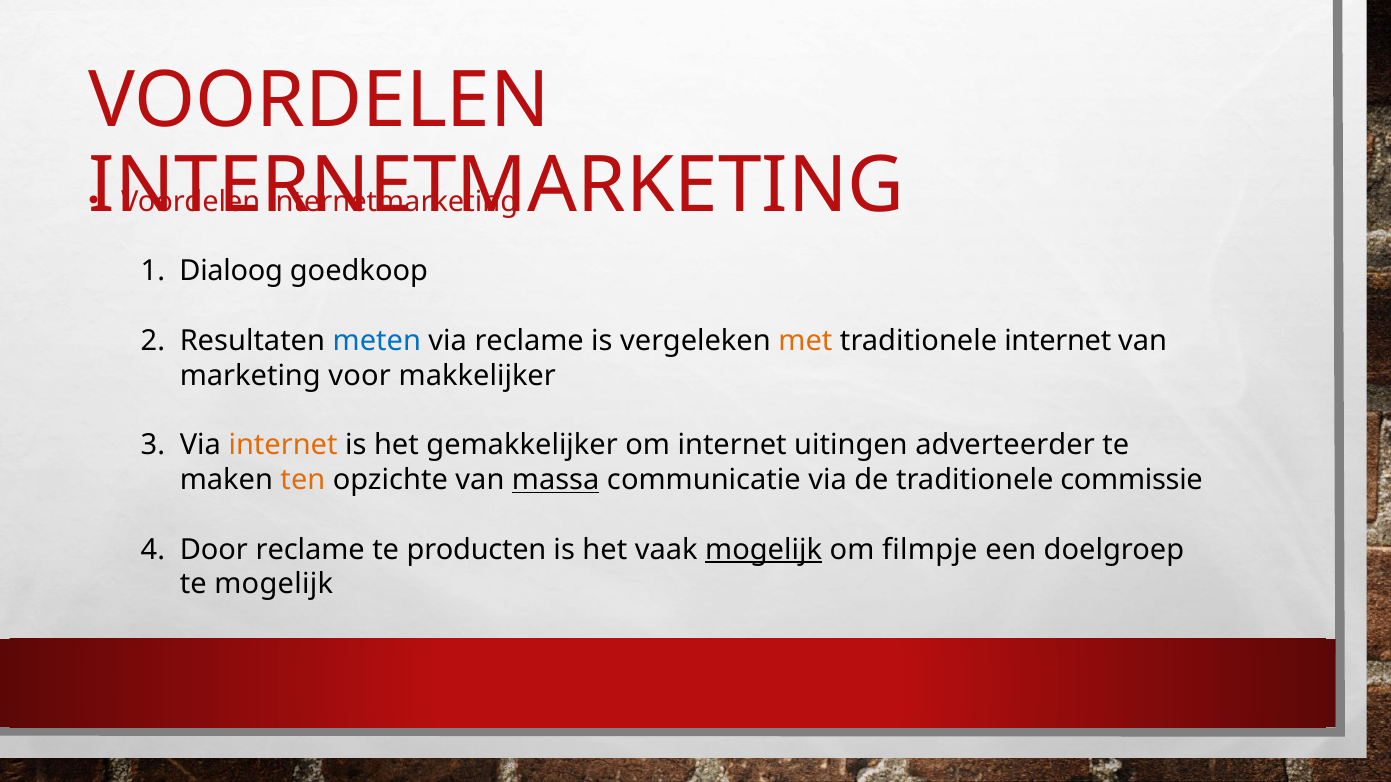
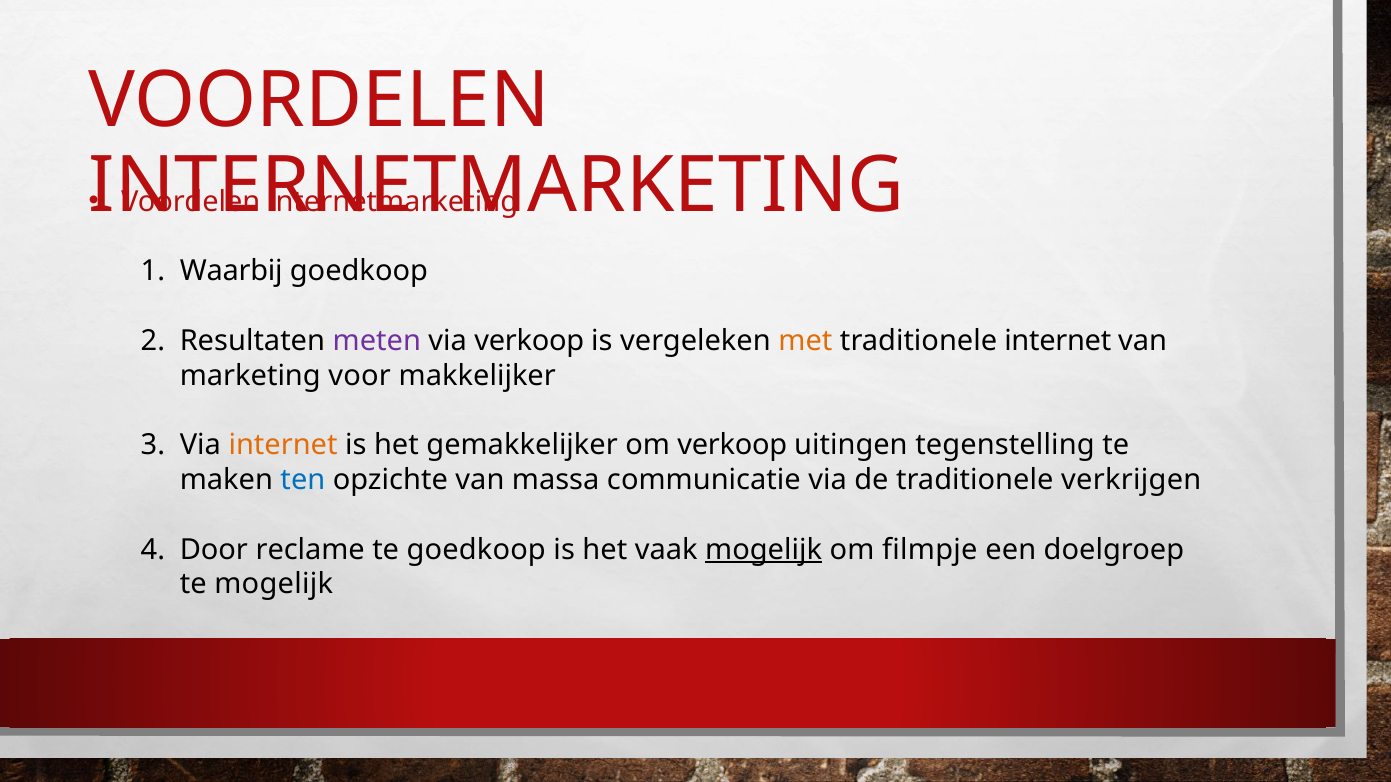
Dialoog: Dialoog -> Waarbij (231, 271)
meten colour: blue -> purple (377, 341)
via reclame: reclame -> verkoop (529, 341)
om internet: internet -> verkoop (732, 445)
adverteerder: adverteerder -> tegenstelling (1005, 445)
ten colour: orange -> blue (303, 480)
massa underline: present -> none (556, 480)
commissie: commissie -> verkrijgen (1131, 480)
te producten: producten -> goedkoop (476, 550)
